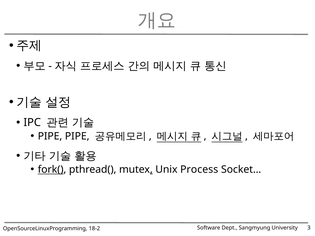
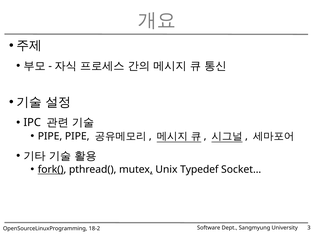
Process: Process -> Typedef (199, 170)
